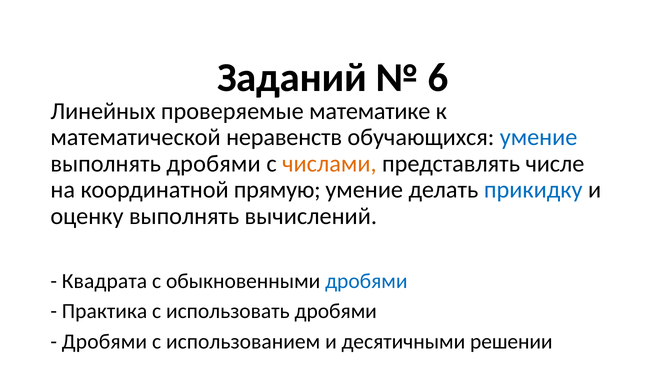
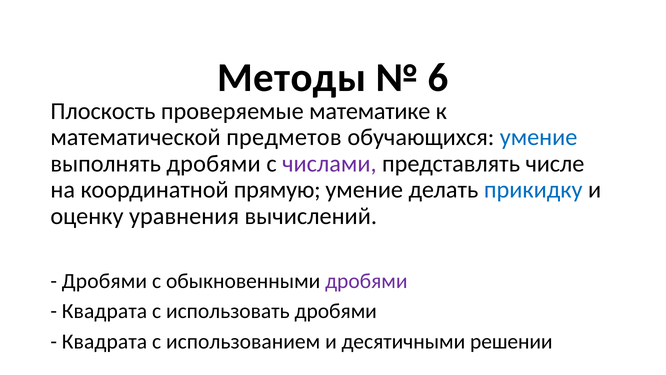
Заданий: Заданий -> Методы (292, 78)
Линейных: Линейных -> Плоскость (103, 111)
неравенств: неравенств -> предметов (284, 137)
числами colour: orange -> purple (329, 163)
оценку выполнять: выполнять -> уравнения (184, 216)
Квадрата: Квадрата -> Дробями (104, 281)
дробями colour: blue -> purple (366, 281)
Практика: Практика -> Квадрата (105, 311)
Дробями: Дробями -> Квадрата (105, 341)
